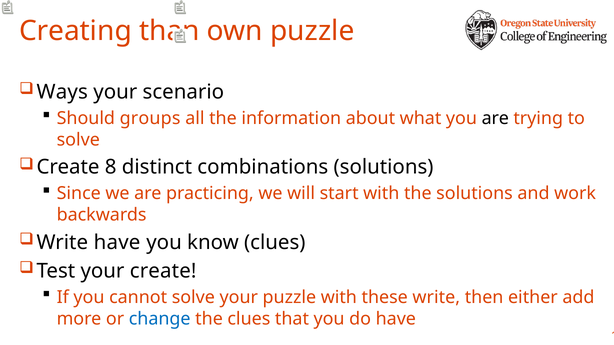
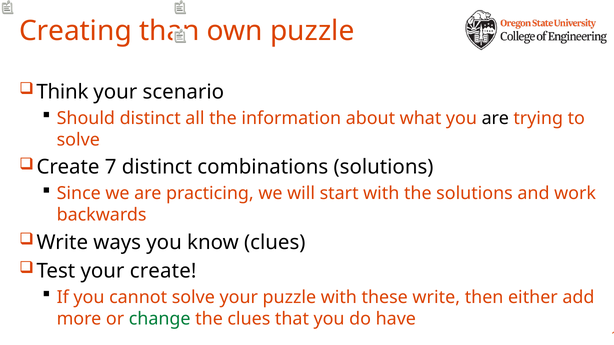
Ways: Ways -> Think (62, 92)
Should groups: groups -> distinct (150, 119)
8: 8 -> 7 (111, 167)
Write have: have -> ways (117, 243)
change colour: blue -> green (160, 319)
